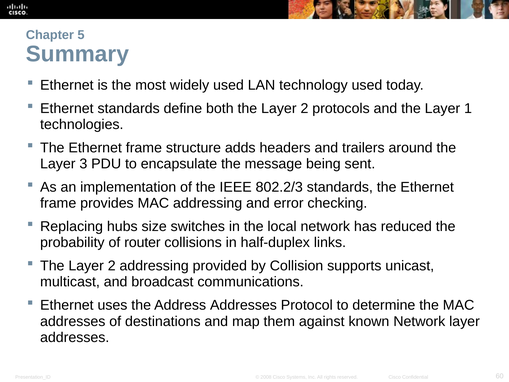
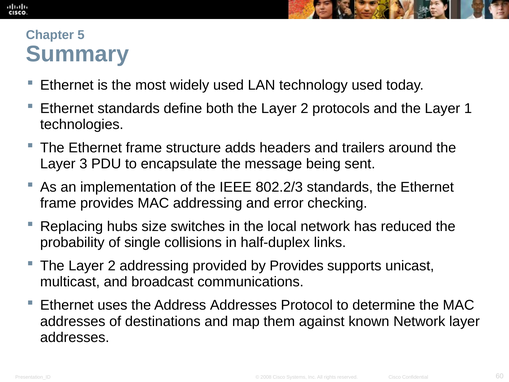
router: router -> single (142, 242)
by Collision: Collision -> Provides (297, 266)
